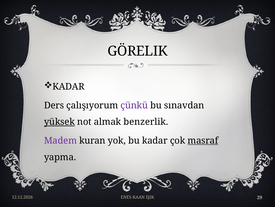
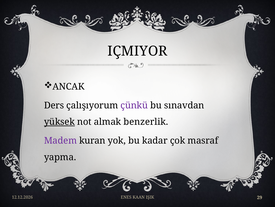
GÖRELIK: GÖRELIK -> IÇMIYOR (137, 51)
KADAR: KADAR -> ANCAK (68, 86)
masraf underline: present -> none (203, 140)
